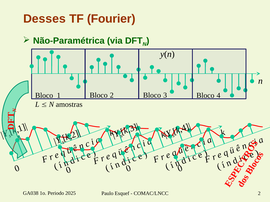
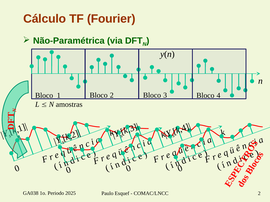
Desses: Desses -> Cálculo (45, 19)
